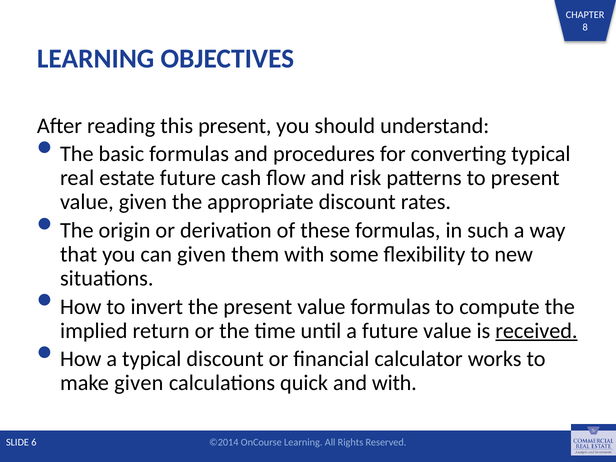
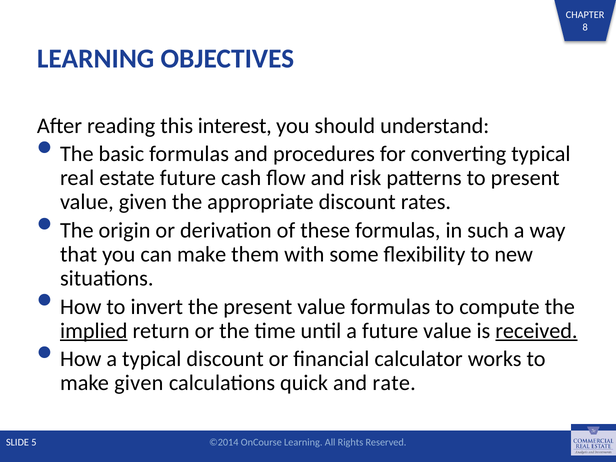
this present: present -> interest (235, 126)
can given: given -> make (202, 254)
implied underline: none -> present (94, 331)
and with: with -> rate (394, 383)
6: 6 -> 5 (34, 442)
